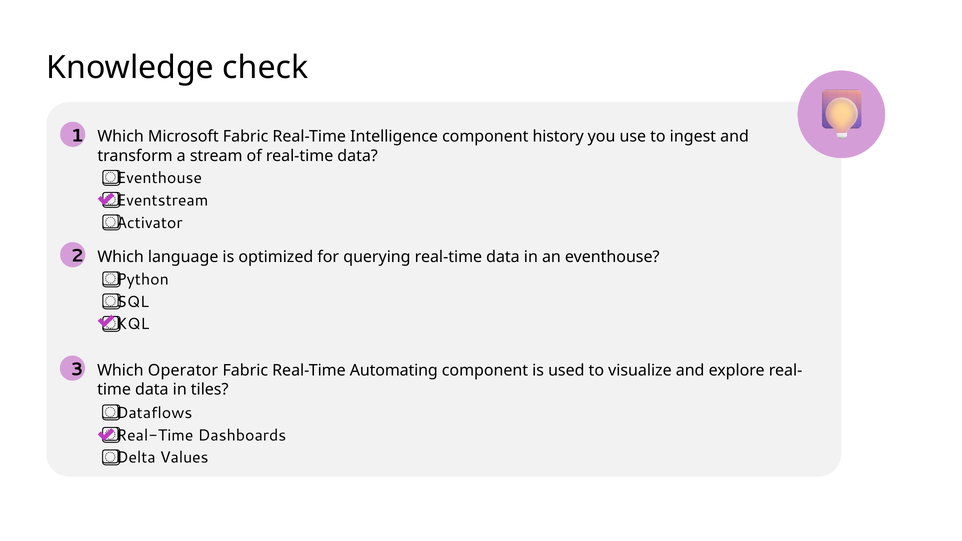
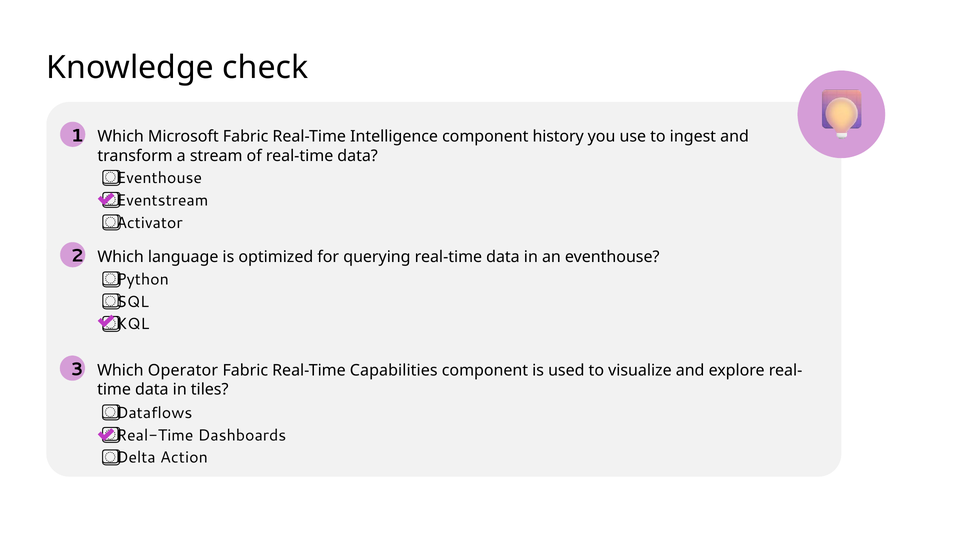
Automating: Automating -> Capabilities (394, 370)
Values: Values -> Action (184, 458)
